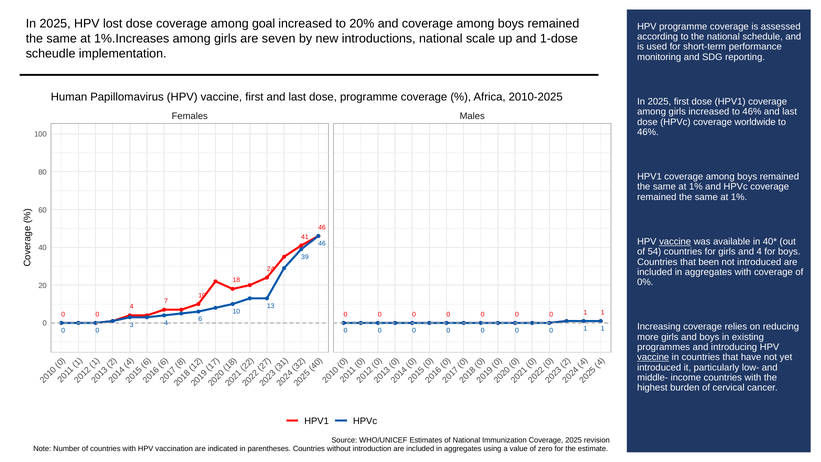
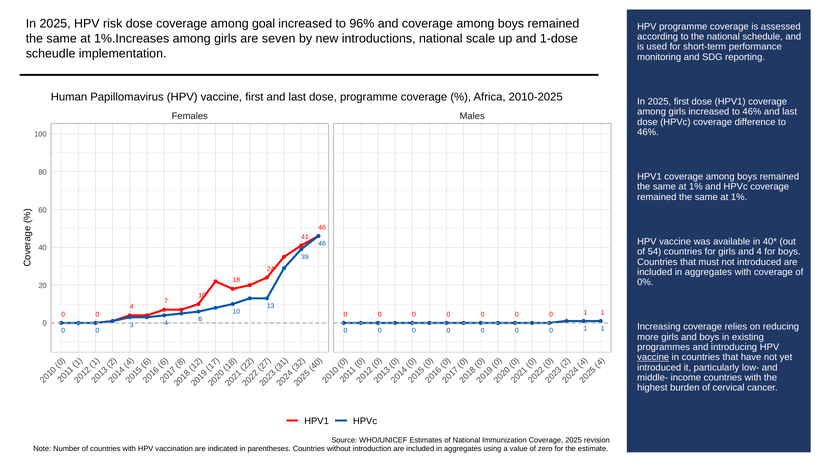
lost: lost -> risk (113, 24)
20%: 20% -> 96% (362, 24)
worldwide: worldwide -> difference (755, 122)
vaccine underline: present -> none (675, 241)
been: been -> must (709, 262)
